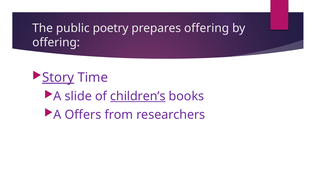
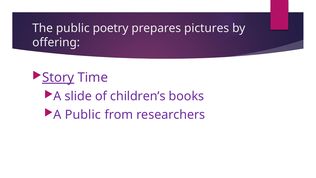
prepares offering: offering -> pictures (207, 28)
children’s underline: present -> none (138, 96)
A Offers: Offers -> Public (83, 114)
